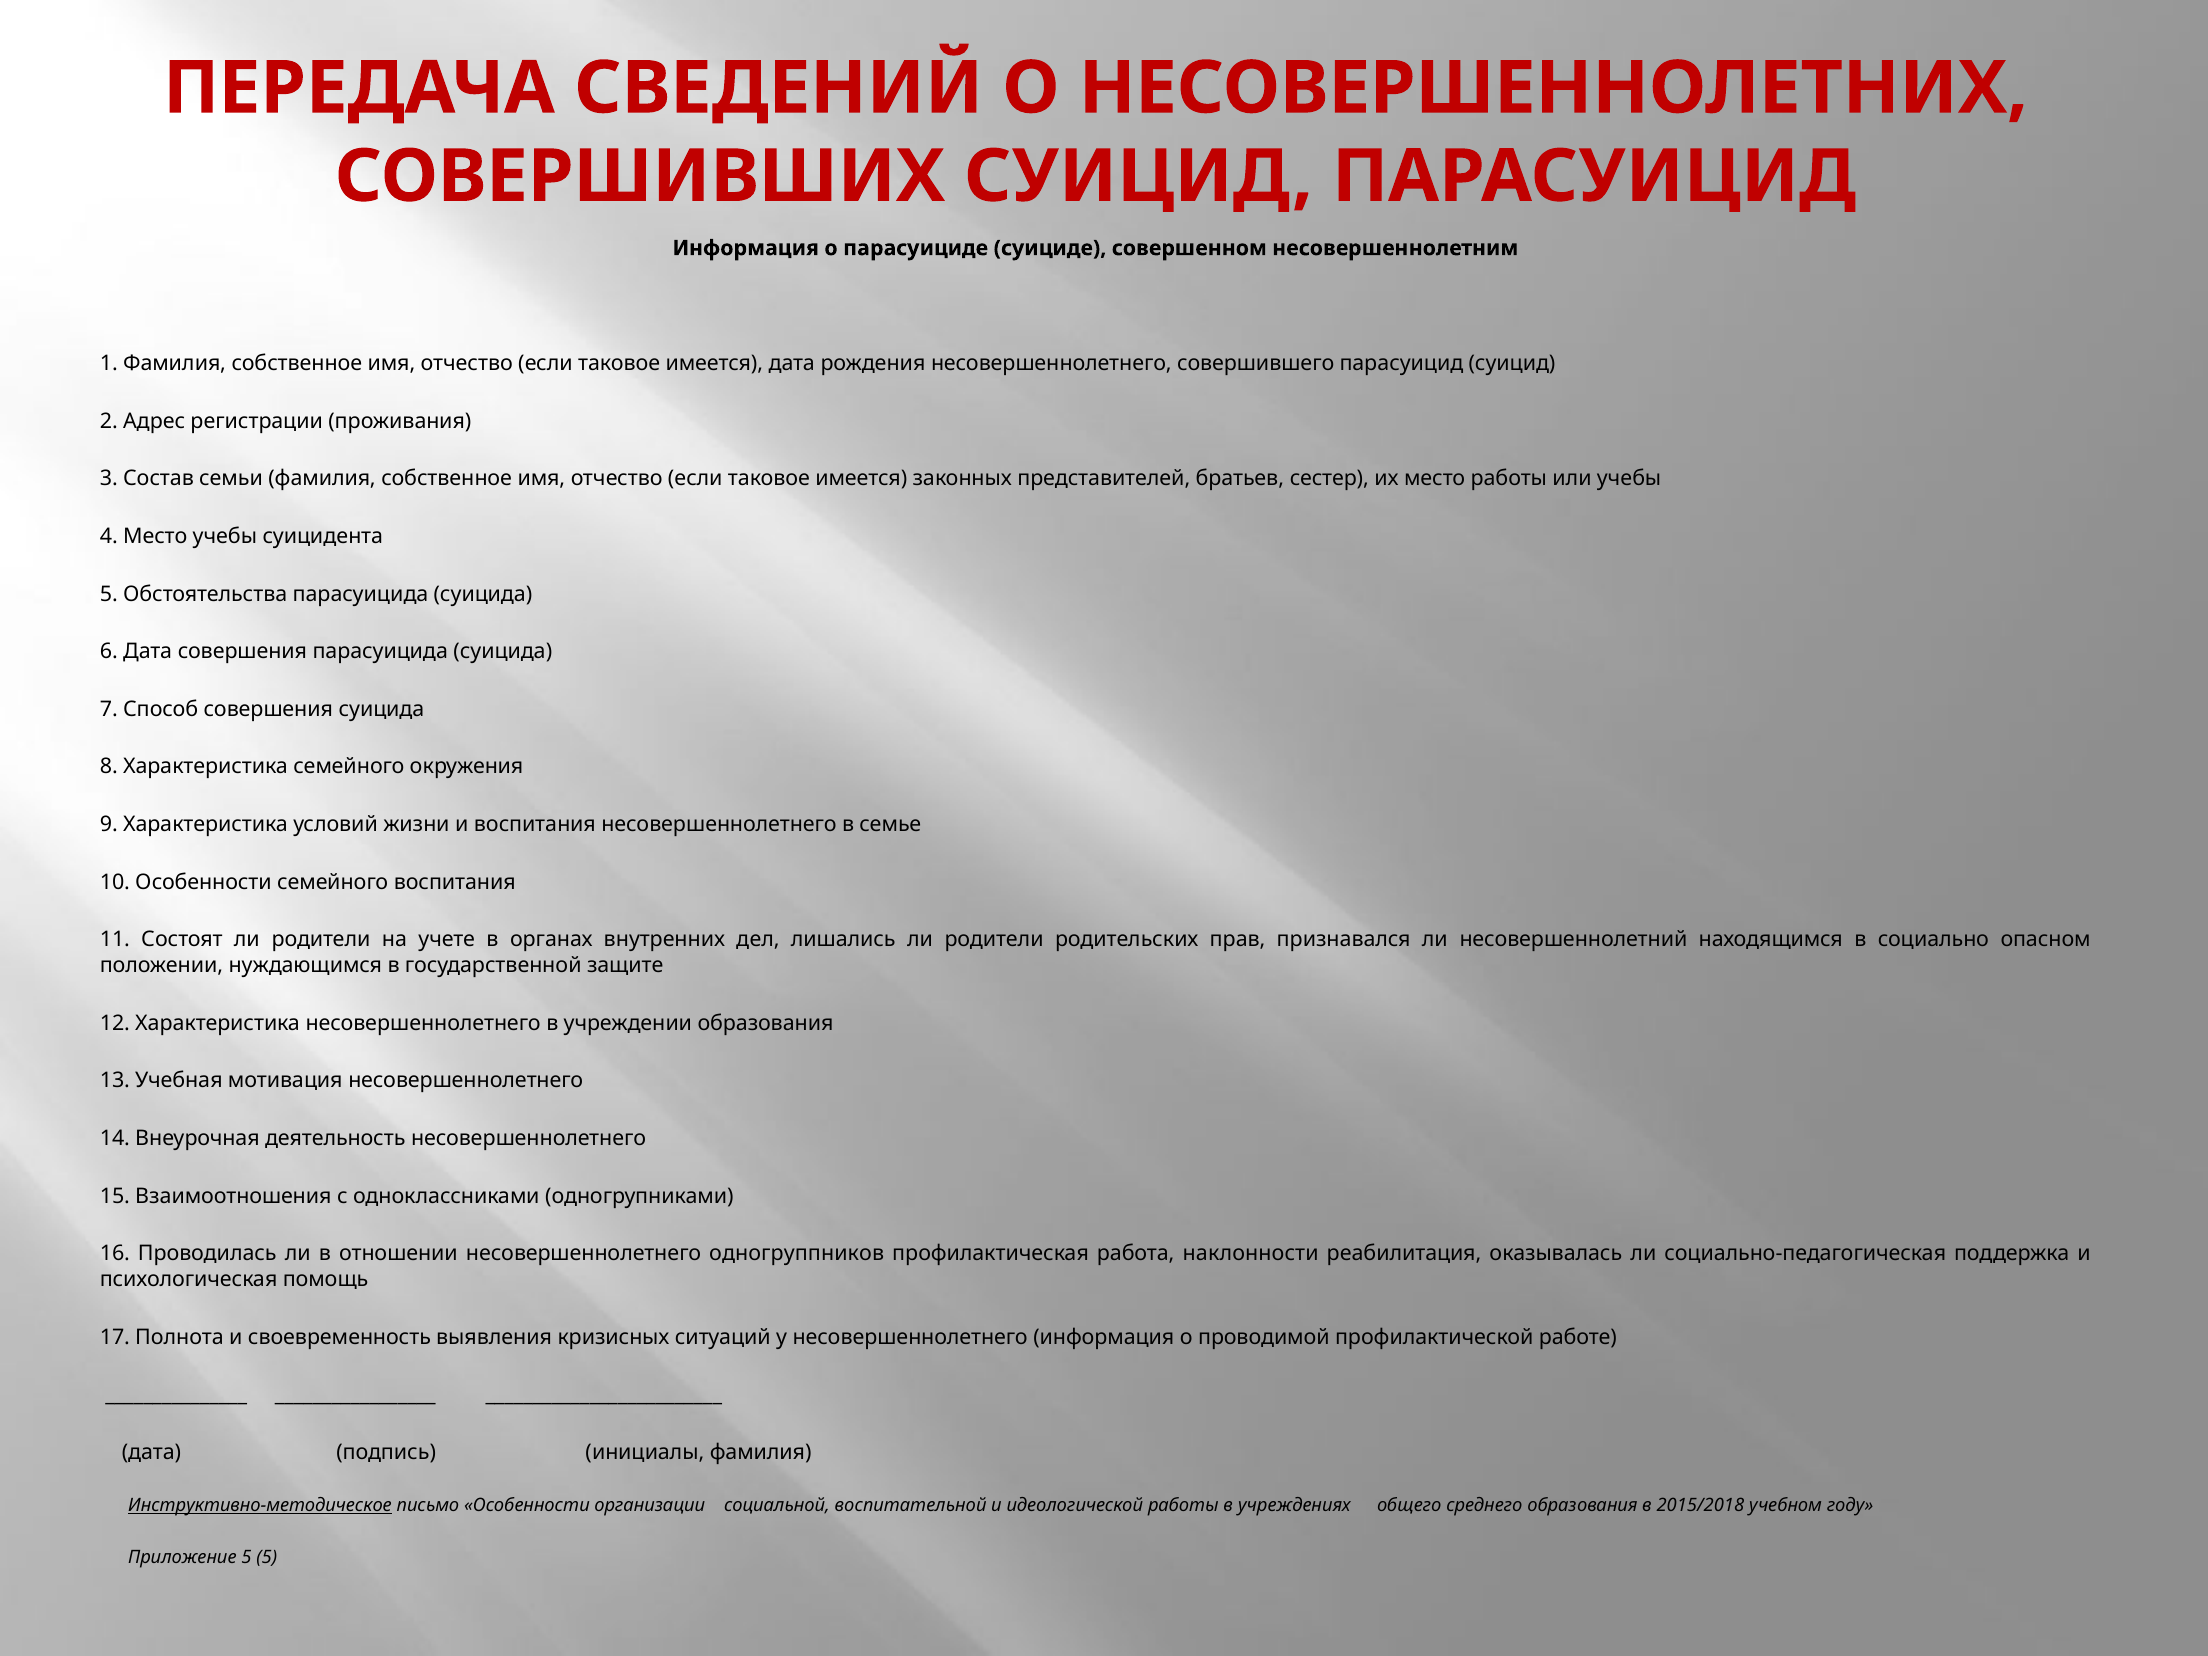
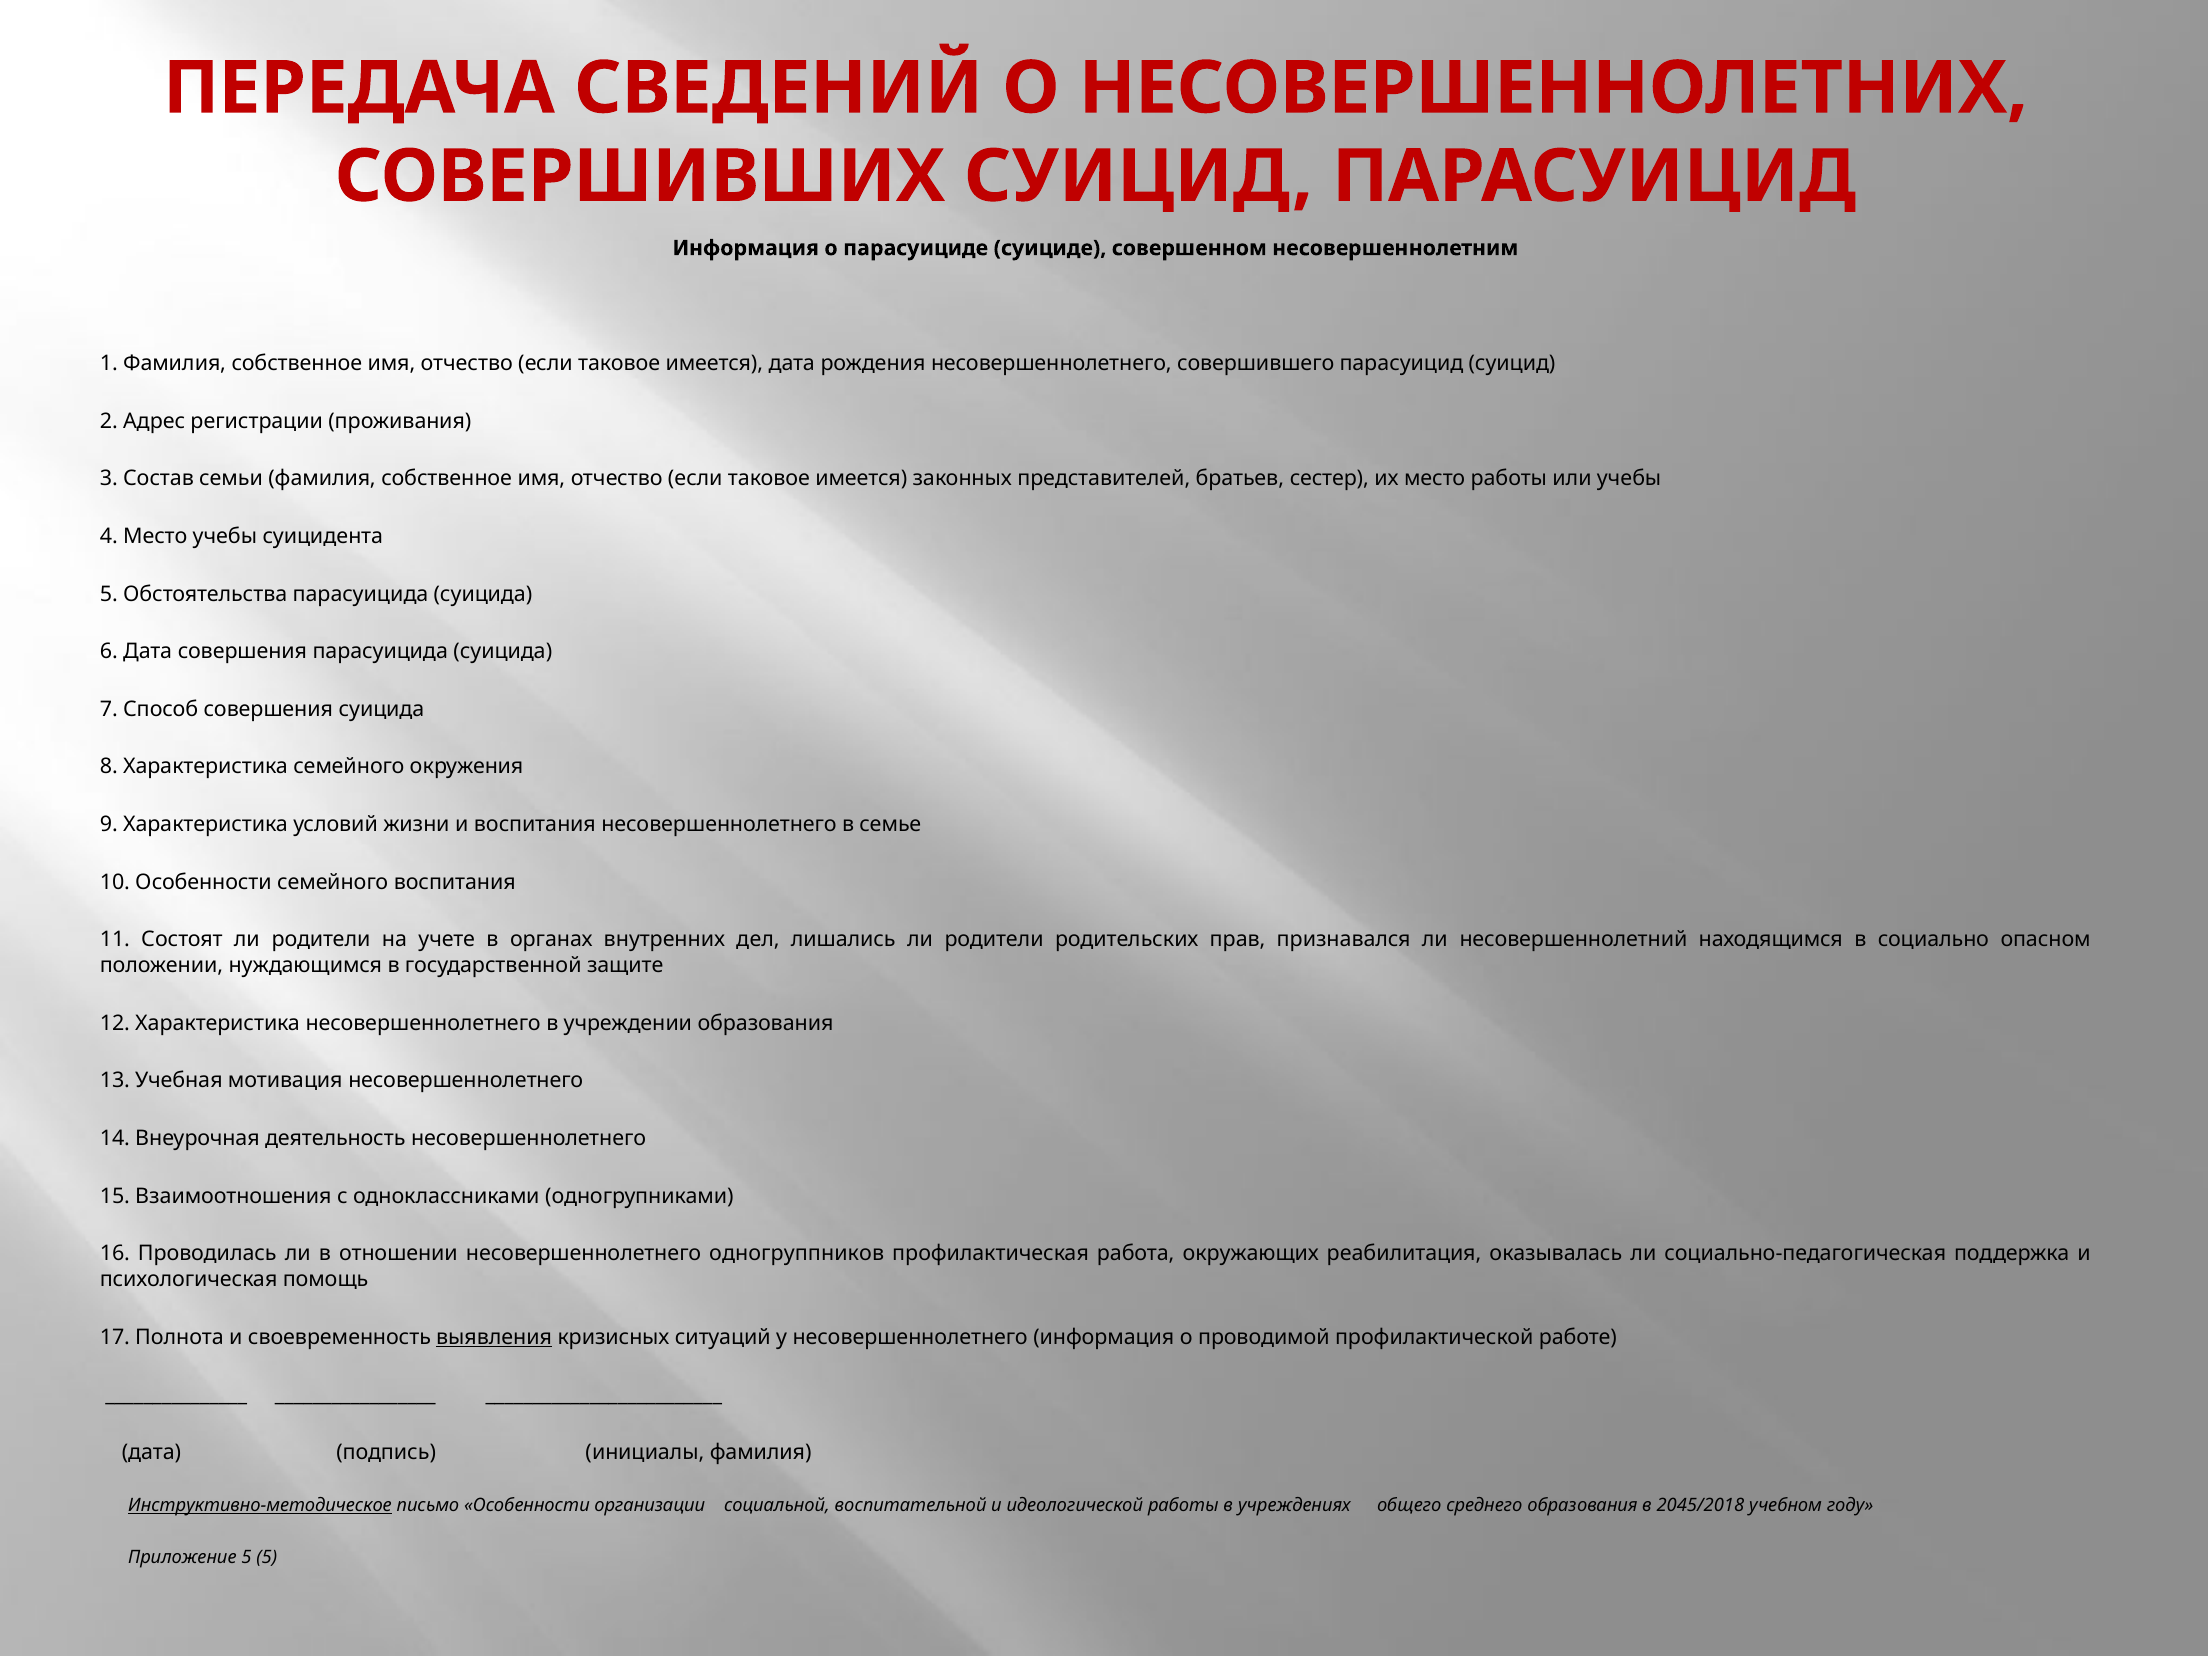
наклонности: наклонности -> окружающих (1251, 1254)
выявления underline: none -> present (494, 1337)
2015/2018: 2015/2018 -> 2045/2018 (1700, 1505)
